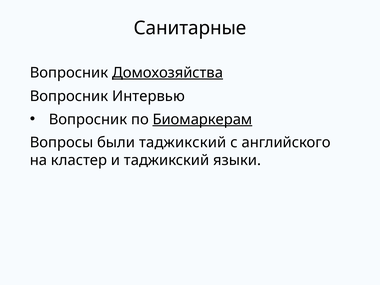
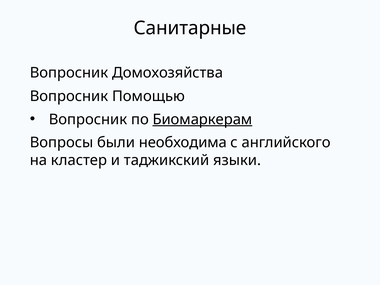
Домохозяйства underline: present -> none (168, 73)
Интервью: Интервью -> Помощью (149, 96)
были таджикский: таджикский -> необходима (183, 142)
